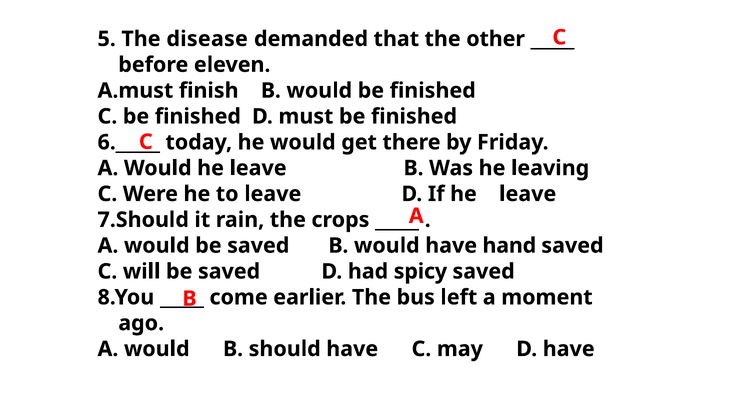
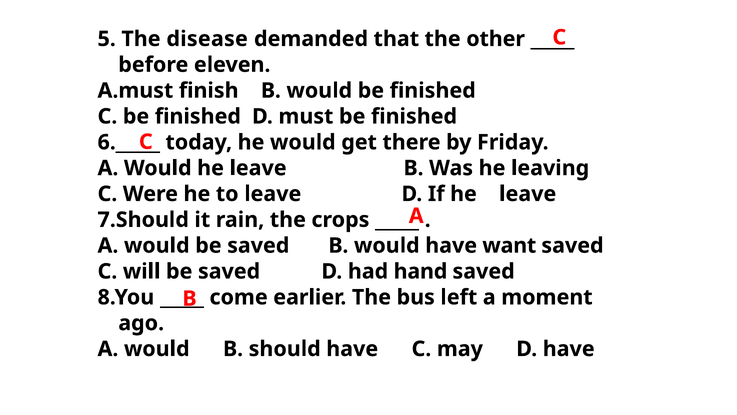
hand: hand -> want (509, 245)
spicy: spicy -> hand (420, 271)
